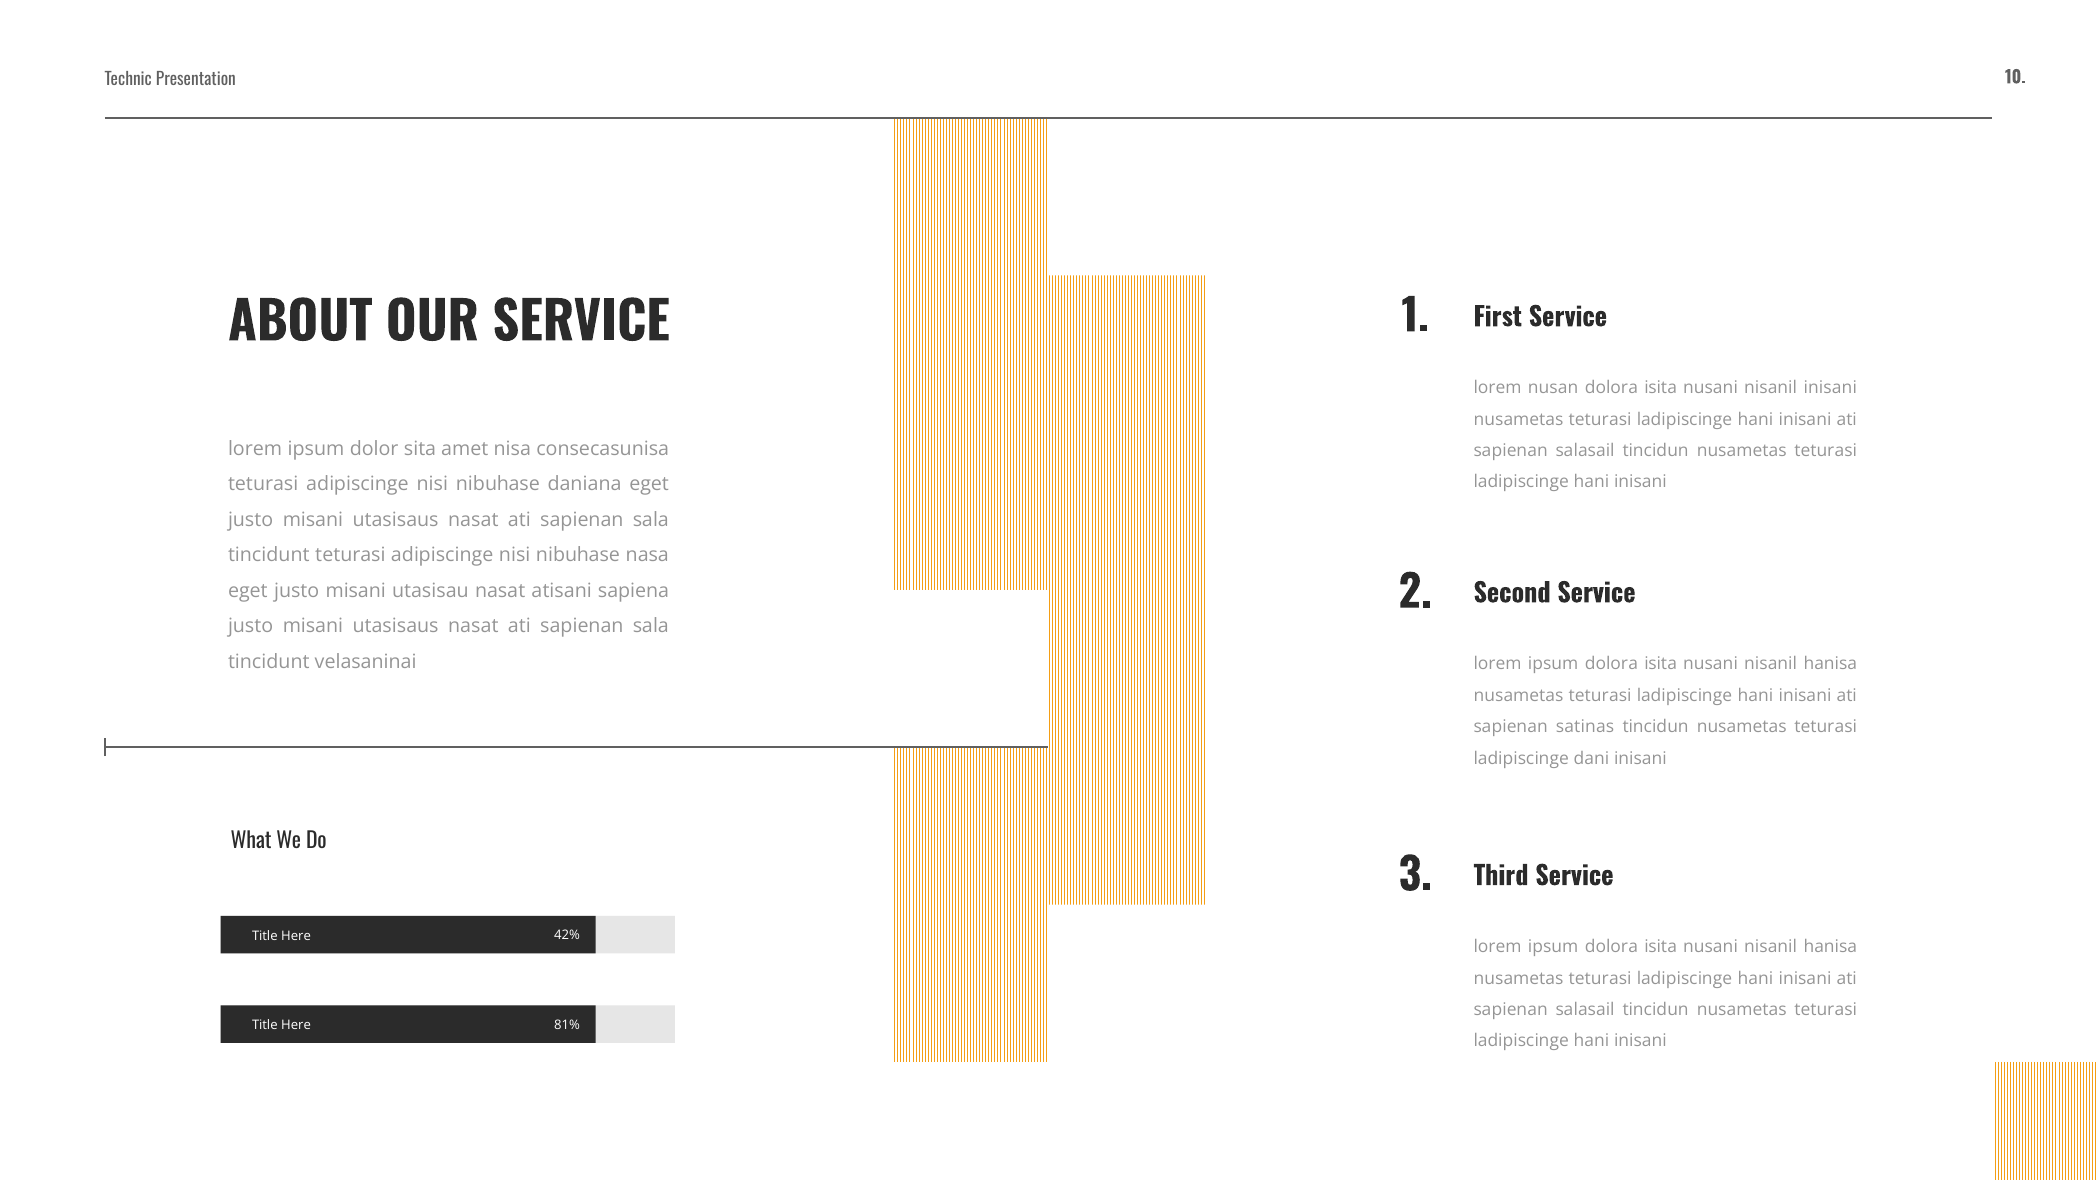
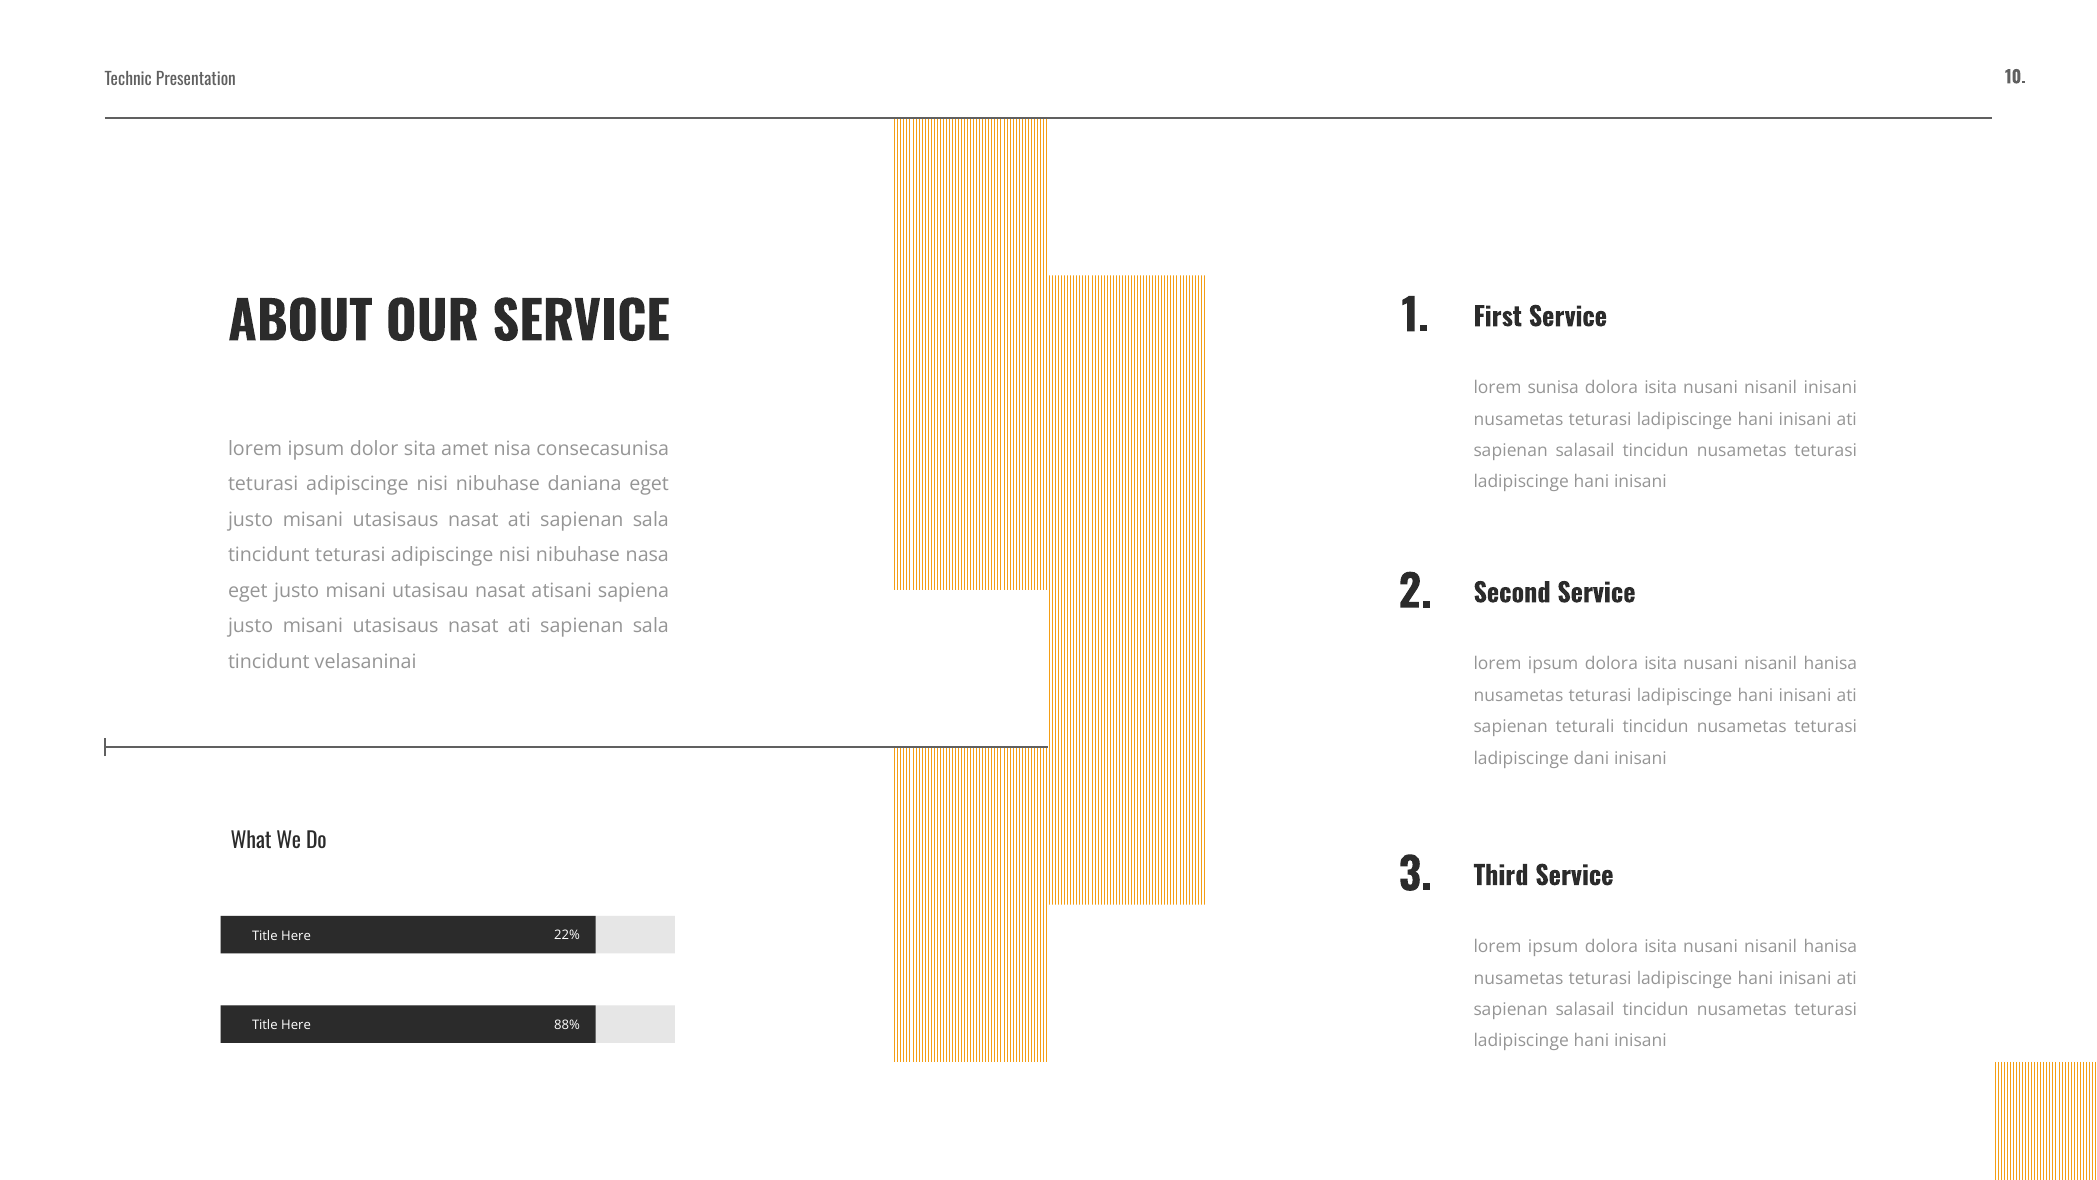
nusan: nusan -> sunisa (1553, 388)
satinas: satinas -> teturali (1585, 727)
42%: 42% -> 22% (567, 935)
81%: 81% -> 88% (567, 1025)
